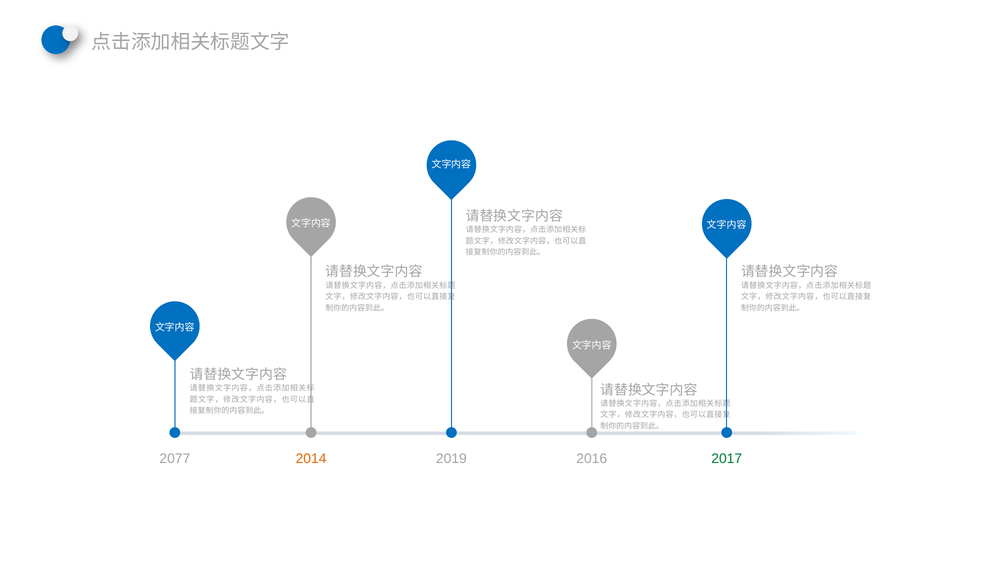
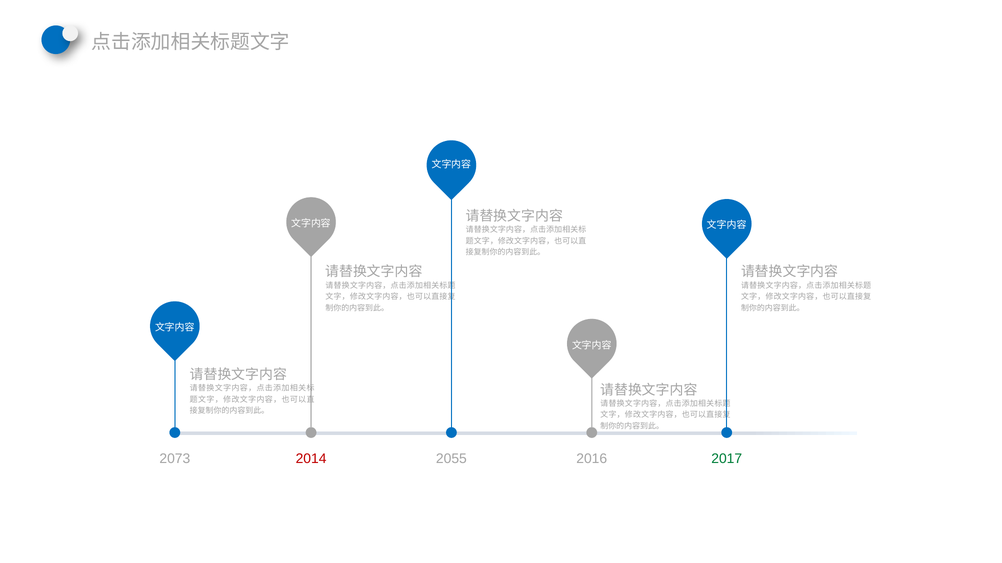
2077: 2077 -> 2073 (175, 459)
2014 colour: orange -> red (311, 459)
2019: 2019 -> 2055 (451, 459)
